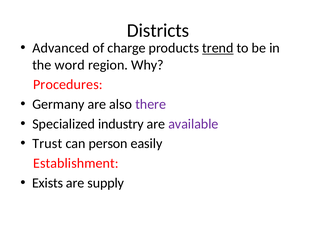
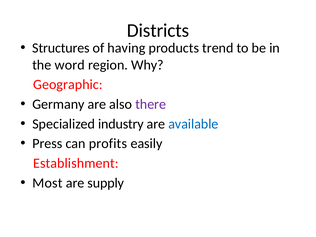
Advanced: Advanced -> Structures (61, 48)
charge: charge -> having (126, 48)
trend underline: present -> none (218, 48)
Procedures: Procedures -> Geographic (68, 85)
available colour: purple -> blue (193, 124)
Trust: Trust -> Press (47, 144)
person: person -> profits (108, 144)
Exists: Exists -> Most (47, 183)
